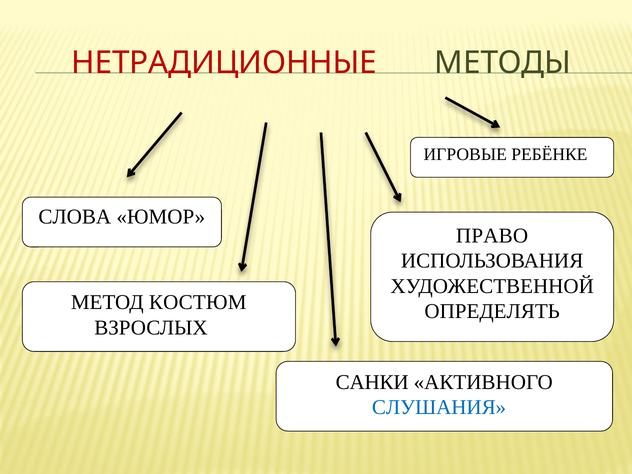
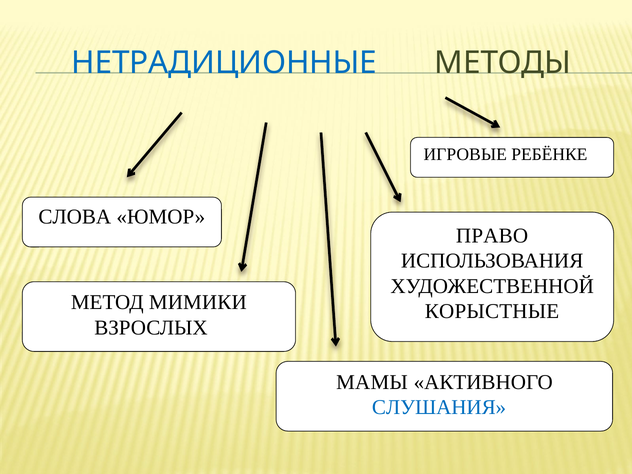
НЕТРАДИЦИОННЫЕ colour: red -> blue (224, 63)
КОСТЮМ: КОСТЮМ -> МИМИКИ (198, 302)
ОПРЕДЕЛЯТЬ: ОПРЕДЕЛЯТЬ -> КОРЫСТНЫЕ (492, 312)
САНКИ: САНКИ -> МАМЫ (372, 382)
